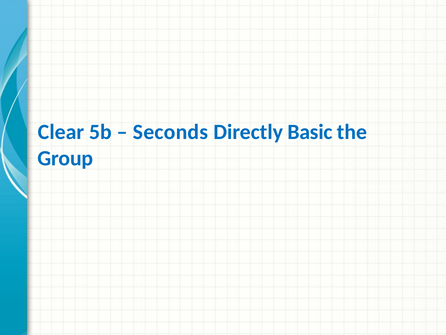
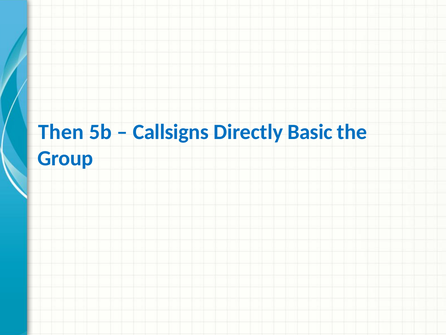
Clear: Clear -> Then (61, 132)
Seconds: Seconds -> Callsigns (171, 132)
